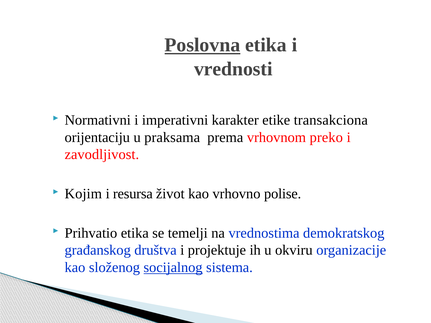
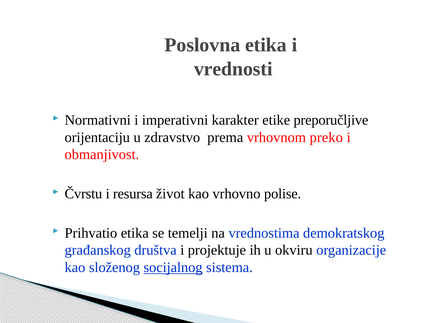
Poslovna underline: present -> none (202, 45)
transakciona: transakciona -> preporučljive (331, 120)
praksama: praksama -> zdravstvo (172, 137)
zavodljivost: zavodljivost -> obmanjivost (102, 155)
Kojim: Kojim -> Čvrstu (83, 194)
